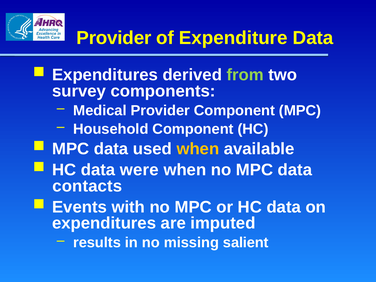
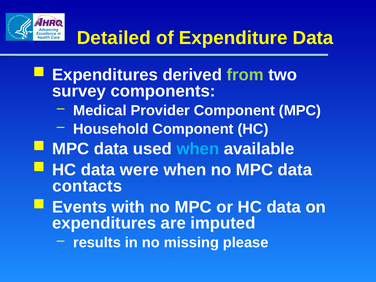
Provider: Provider -> Detailed (114, 38)
when colour: yellow -> light blue (198, 149)
salient: salient -> please (246, 243)
